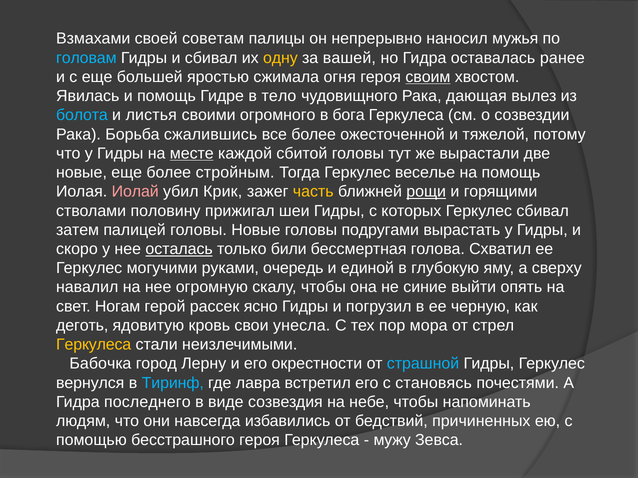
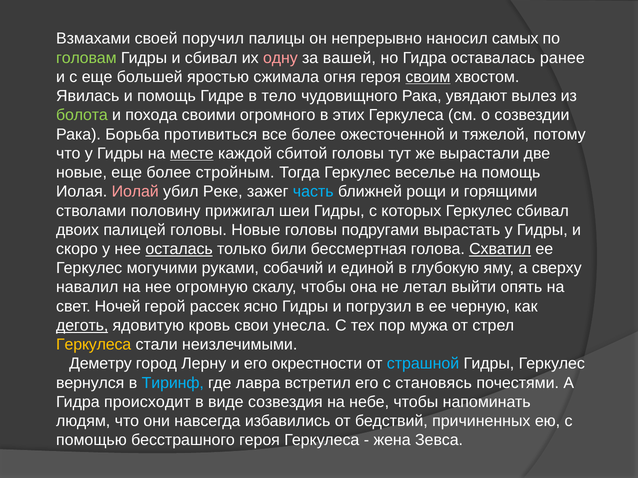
советам: советам -> поручил (213, 39)
мужья: мужья -> самых (515, 39)
головам colour: light blue -> light green (86, 58)
одну colour: yellow -> pink (280, 58)
дающая: дающая -> увядают (476, 96)
болота colour: light blue -> light green (82, 115)
листья: листья -> похода (151, 115)
бога: бога -> этих (349, 115)
сжалившись: сжалившись -> противиться (211, 134)
Крик: Крик -> Реке (223, 192)
часть colour: yellow -> light blue (313, 192)
рощи underline: present -> none (426, 192)
затем: затем -> двоих (78, 230)
Схватил underline: none -> present (500, 249)
очередь: очередь -> собачий (293, 268)
синие: синие -> летал (425, 288)
Ногам: Ногам -> Ночей (118, 307)
деготь underline: none -> present (82, 326)
мора: мора -> мужа (429, 326)
Бабочка: Бабочка -> Деметру (100, 364)
последнего: последнего -> происходит (147, 402)
мужу: мужу -> жена (392, 441)
